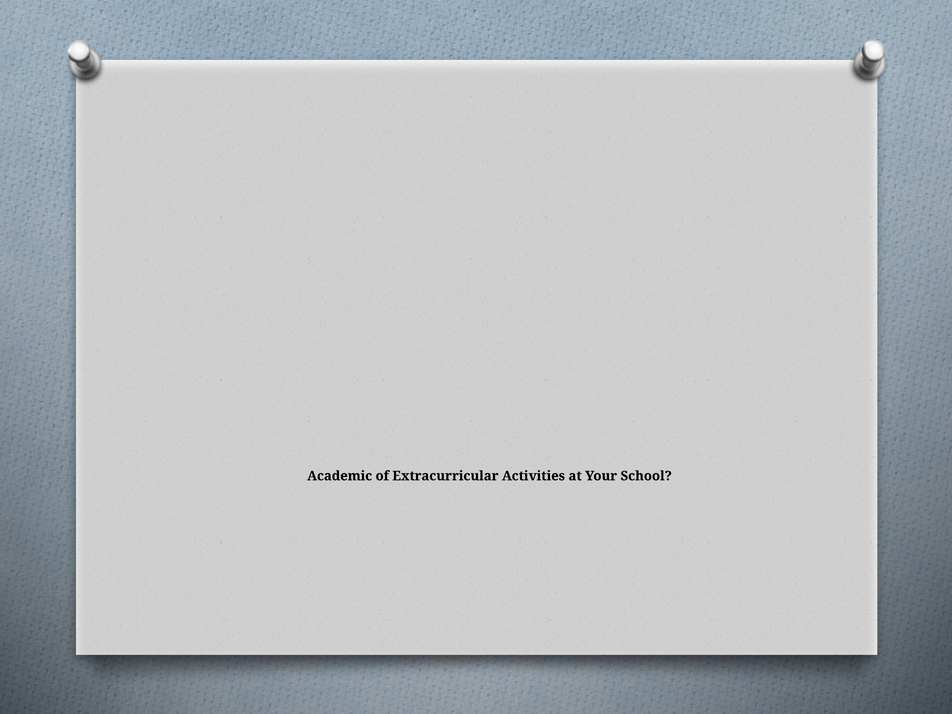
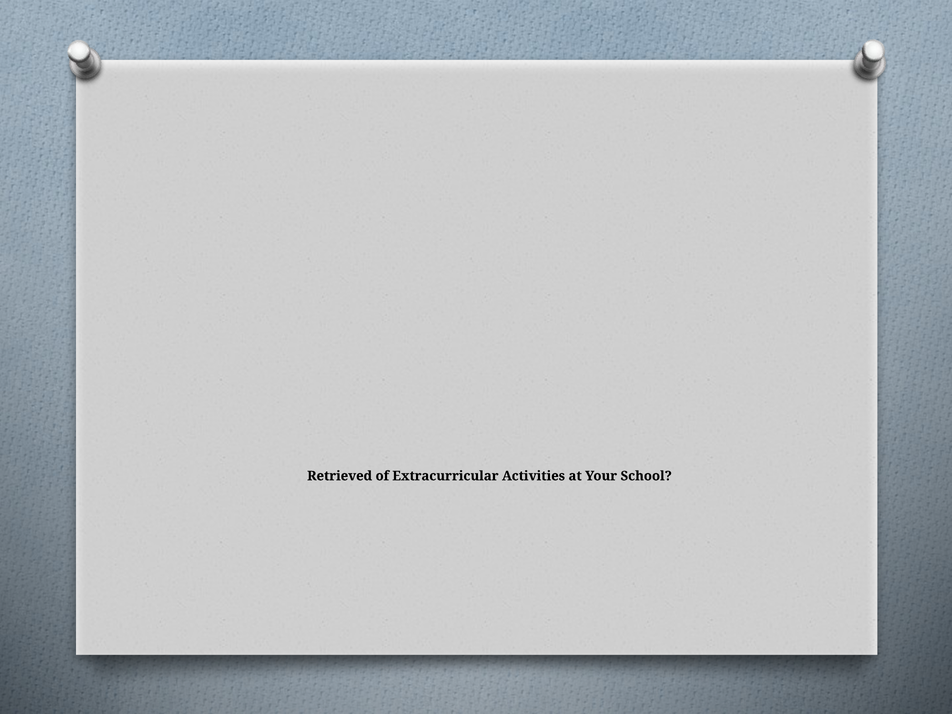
Academic: Academic -> Retrieved (340, 476)
